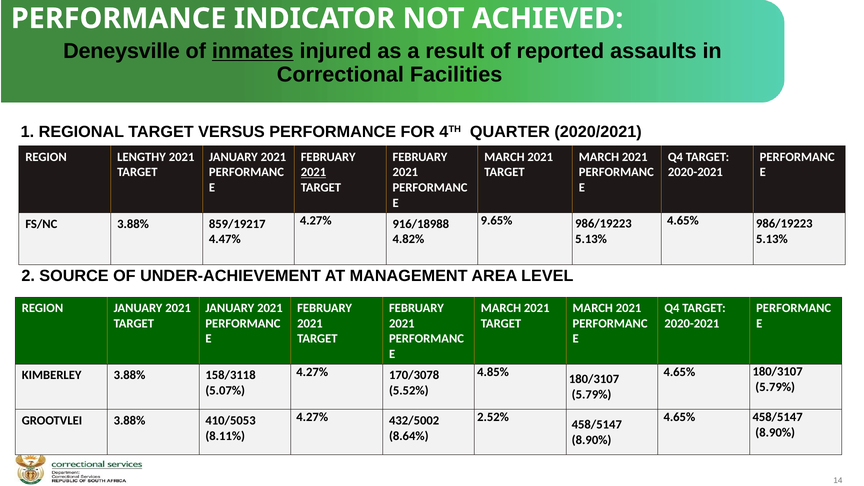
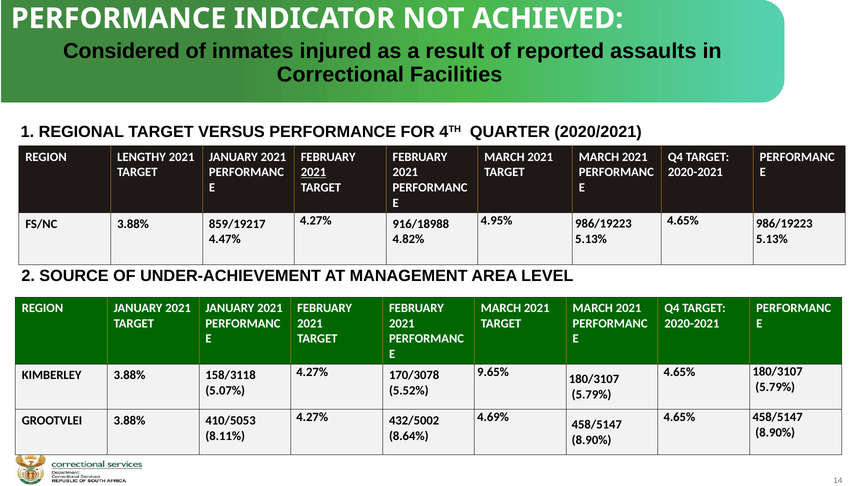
Deneysville: Deneysville -> Considered (122, 51)
inmates underline: present -> none (253, 51)
9.65%: 9.65% -> 4.95% (497, 221)
4.85%: 4.85% -> 9.65% (493, 372)
2.52%: 2.52% -> 4.69% (493, 417)
